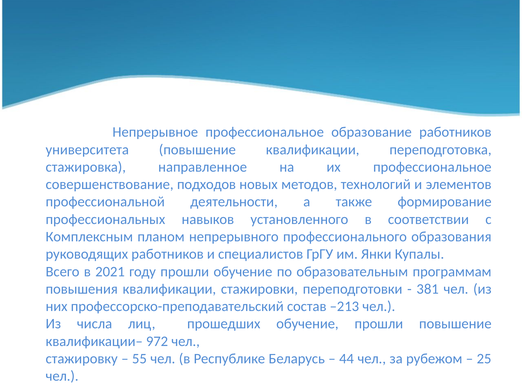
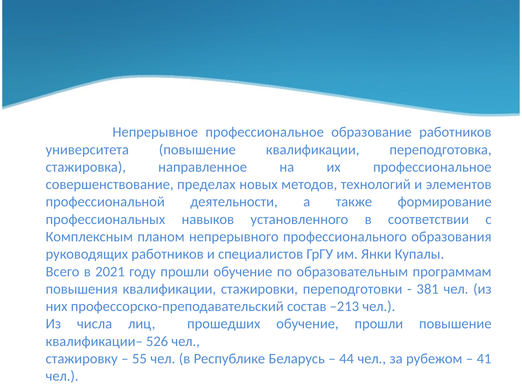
подходов: подходов -> пределах (206, 184)
972: 972 -> 526 (157, 341)
25: 25 -> 41 (484, 358)
